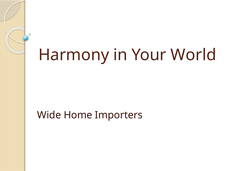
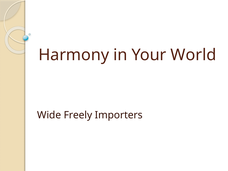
Home: Home -> Freely (78, 115)
